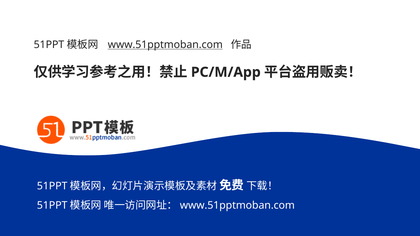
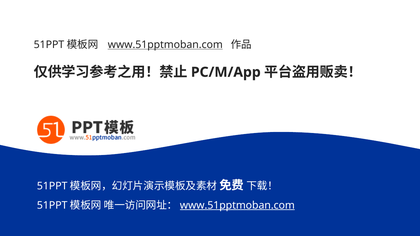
www.51pptmoban.com underline: none -> present (237, 205)
